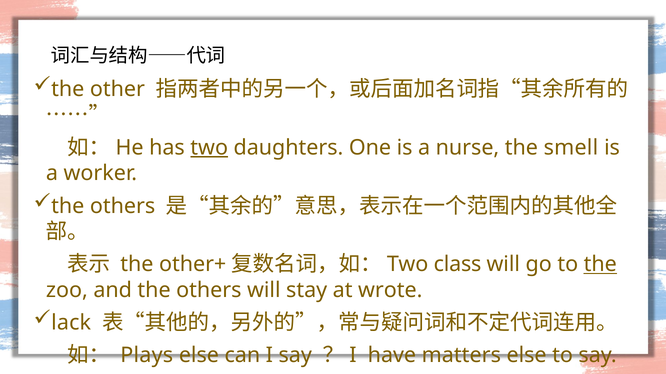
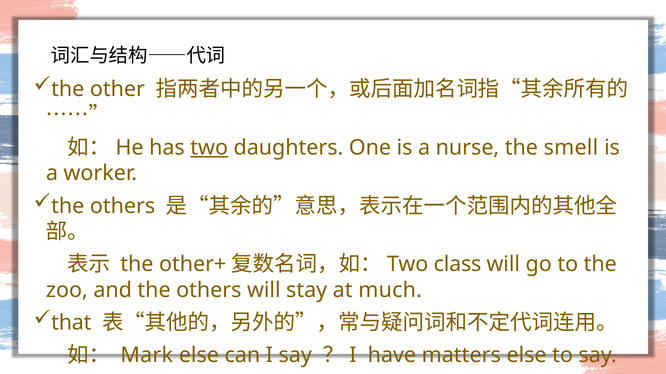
the underline: present -> none (600, 265)
wrote: wrote -> much (390, 291)
lack: lack -> that (71, 323)
Plays: Plays -> Mark (147, 356)
